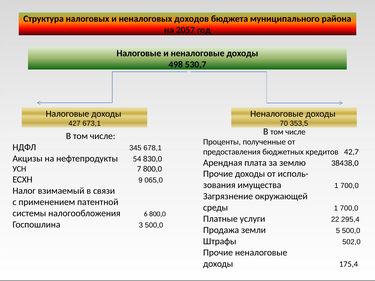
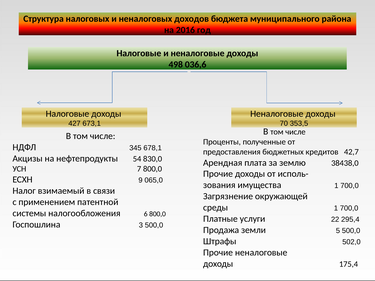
2057: 2057 -> 2016 (185, 30)
530,7: 530,7 -> 036,6 (196, 65)
